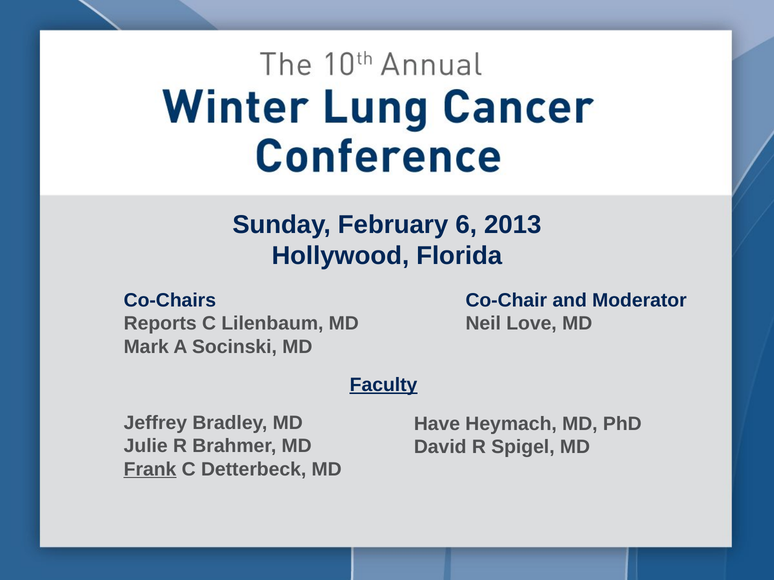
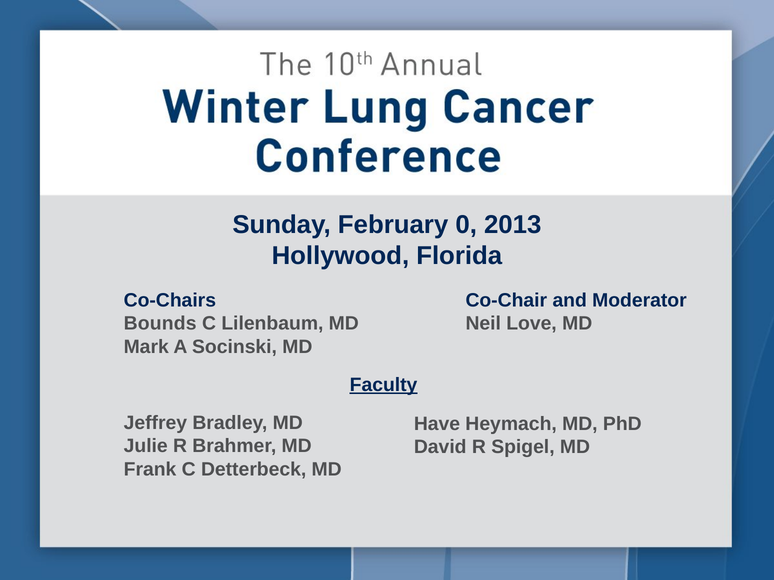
6: 6 -> 0 (466, 225)
Reports: Reports -> Bounds (160, 324)
Frank underline: present -> none (150, 470)
